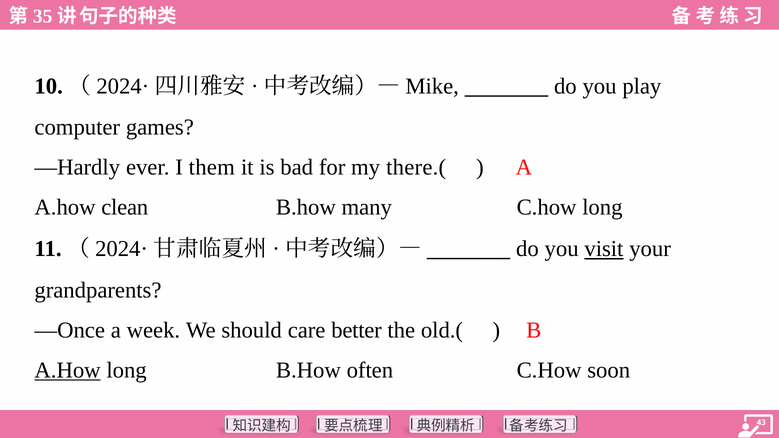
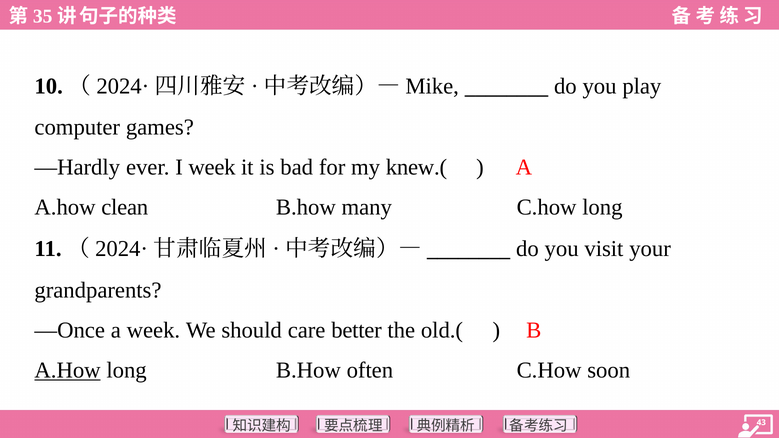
I them: them -> week (212, 167)
there.(: there.( -> knew.( (416, 167)
visit underline: present -> none (604, 249)
